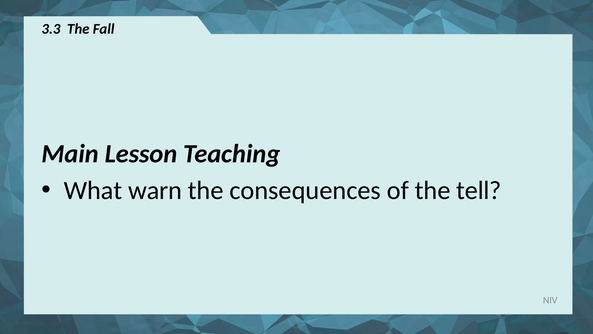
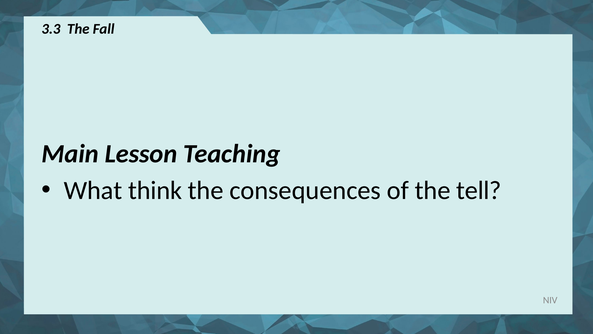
warn: warn -> think (155, 191)
